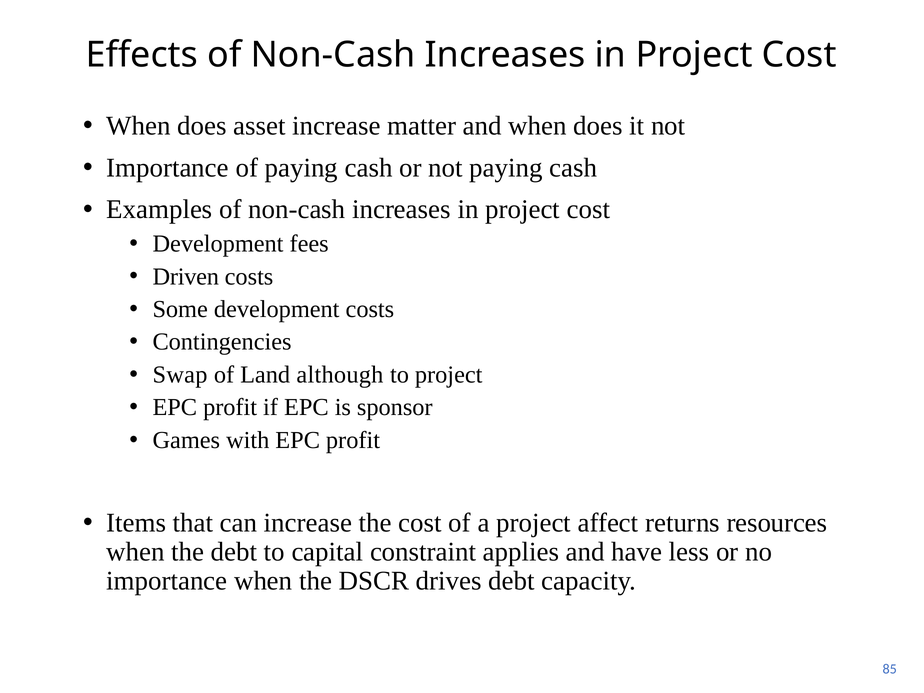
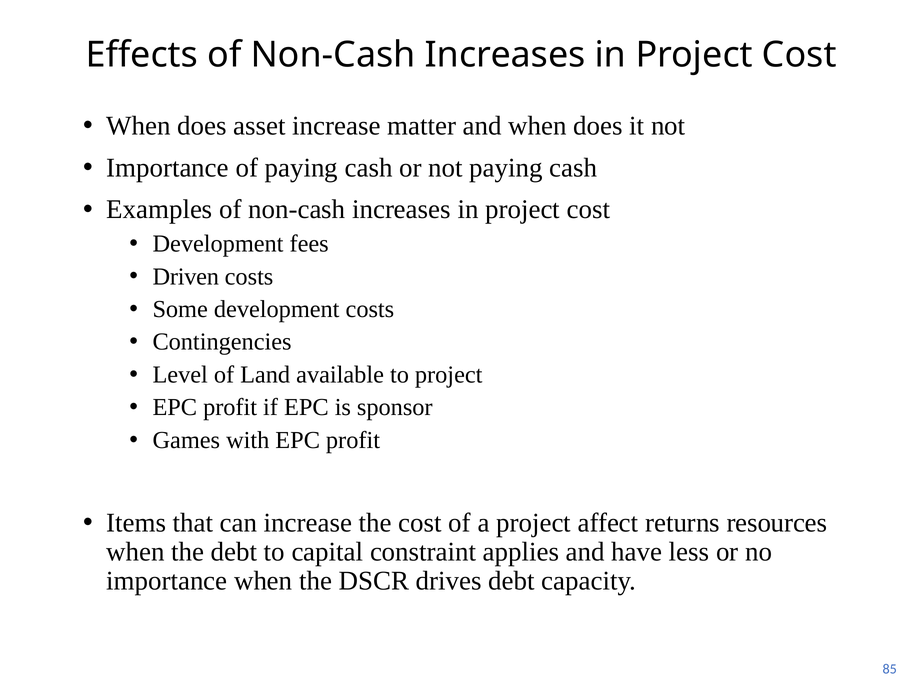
Swap: Swap -> Level (180, 375)
although: although -> available (340, 375)
